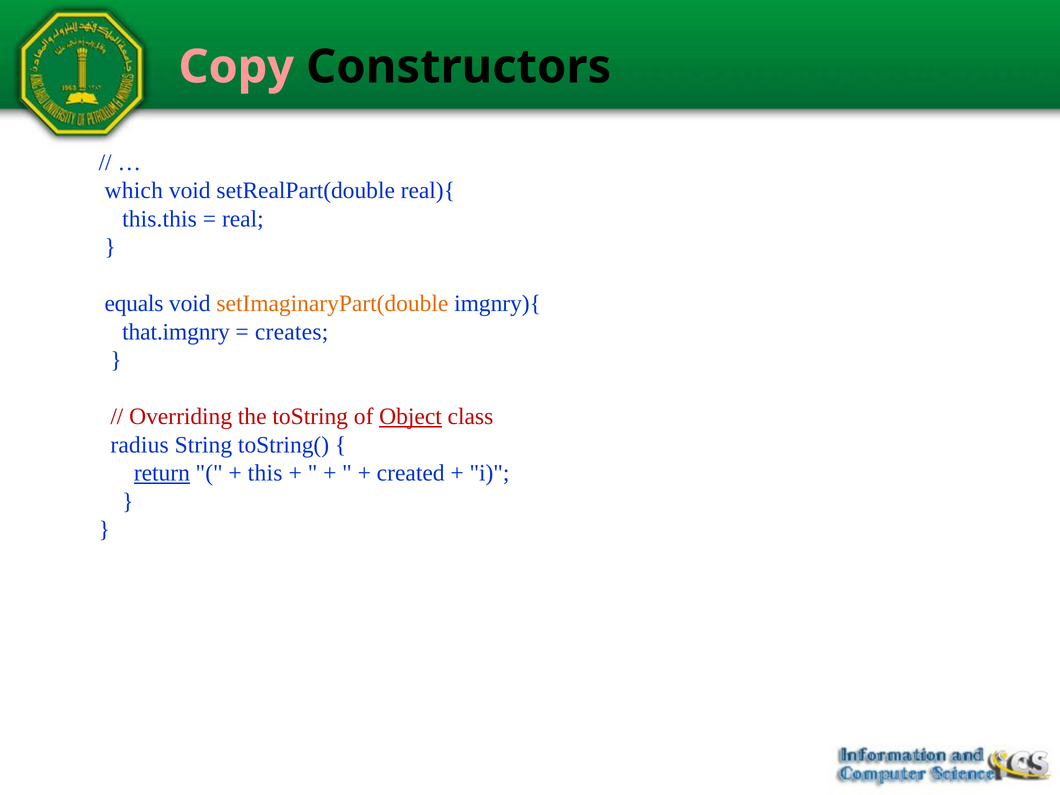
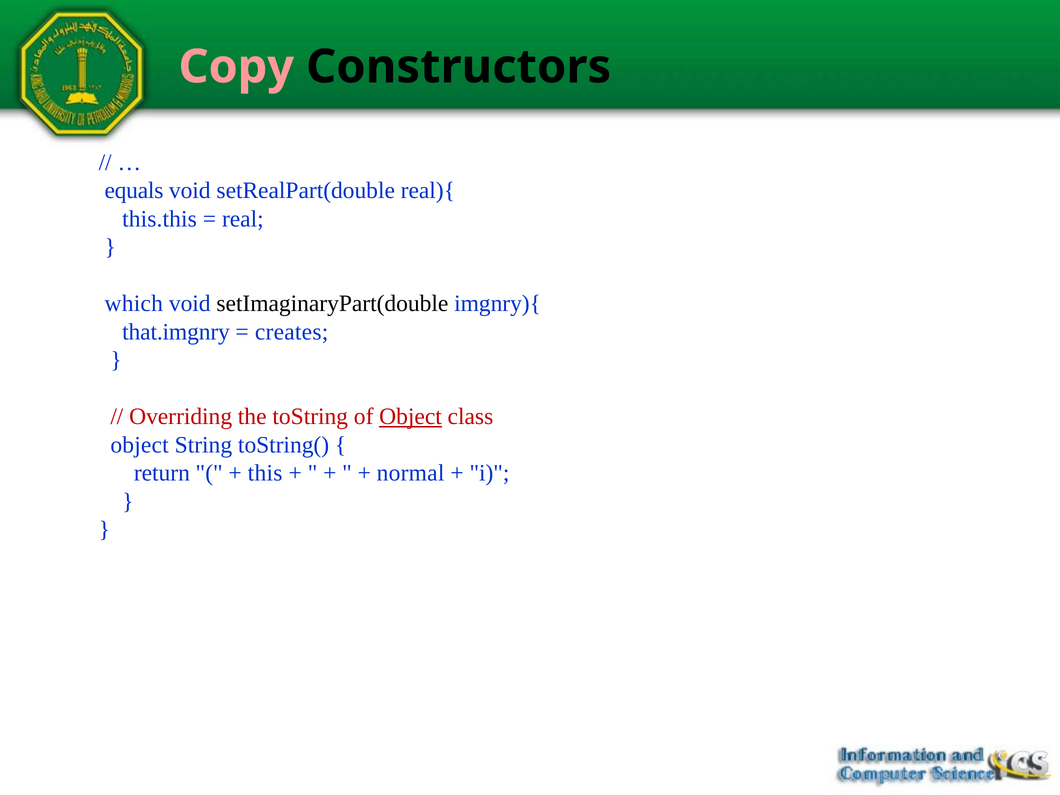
which: which -> equals (134, 191)
equals: equals -> which (134, 304)
setImaginaryPart(double colour: orange -> black (332, 304)
radius: radius -> object (140, 445)
return underline: present -> none (162, 473)
created: created -> normal (411, 473)
